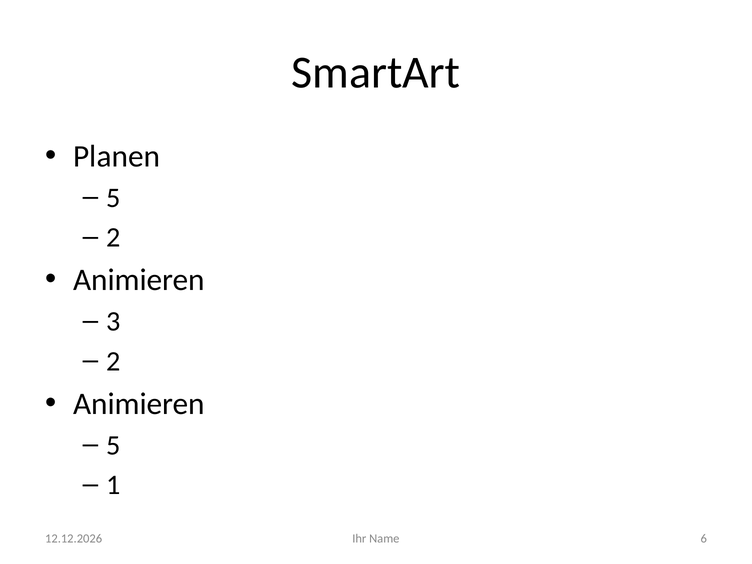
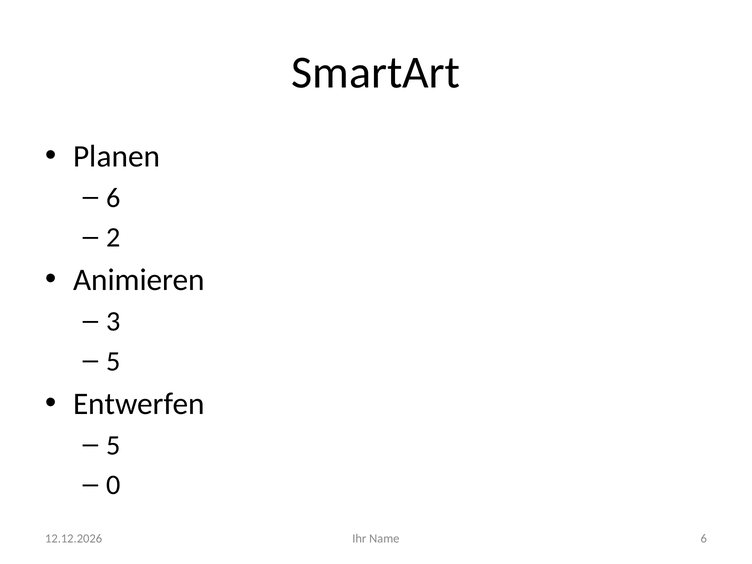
5: 5 -> 6 (113, 198)
2: 2 -> 5 (113, 361)
Animieren: Animieren -> Entwerfen (139, 404)
1: 1 -> 0 (113, 485)
